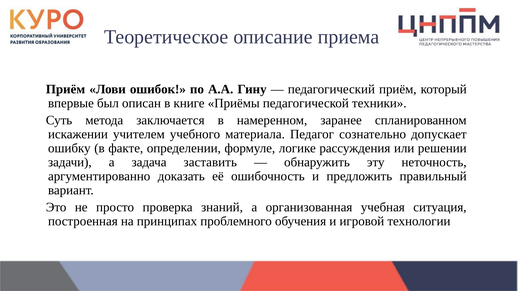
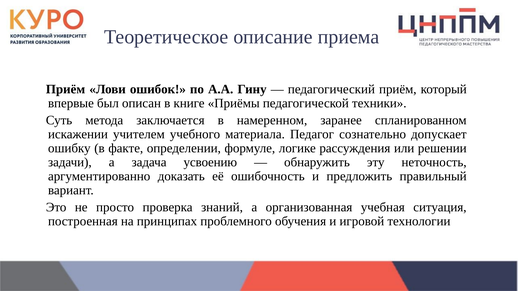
заставить: заставить -> усвоению (210, 162)
